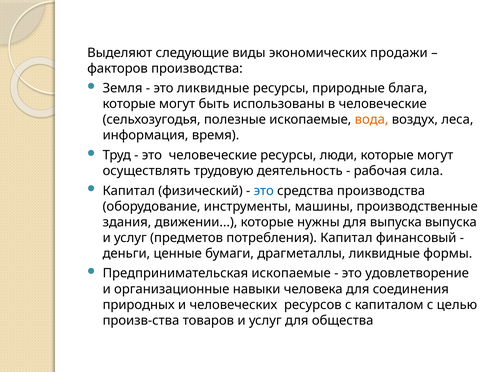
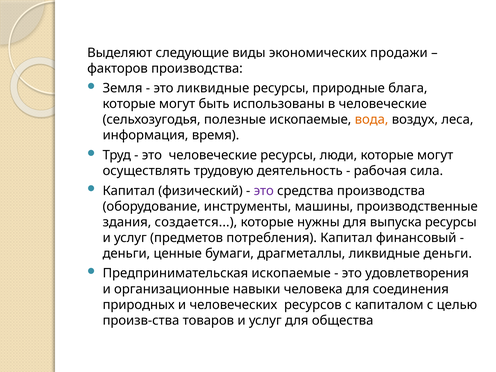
это colour: blue -> purple (264, 191)
движении: движении -> создается (196, 222)
выпуска выпуска: выпуска -> ресурсы (451, 222)
ликвидные формы: формы -> деньги (448, 254)
удовлетворение: удовлетворение -> удовлетворения (417, 273)
